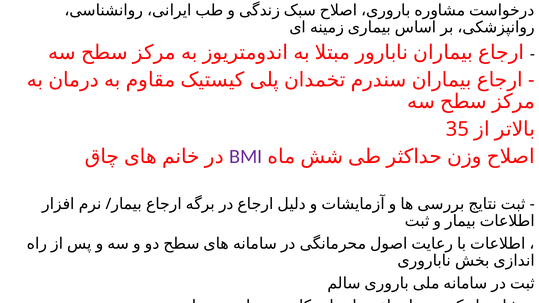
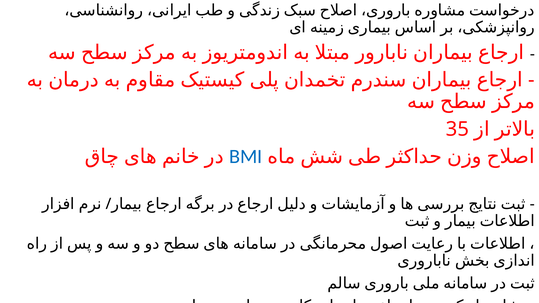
BMI colour: purple -> blue (246, 157)
